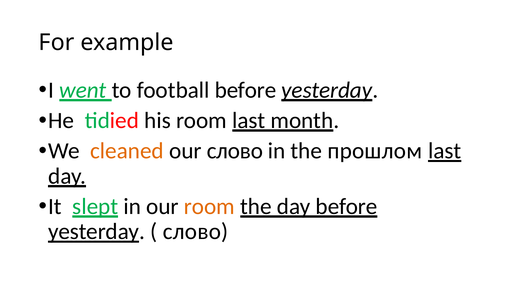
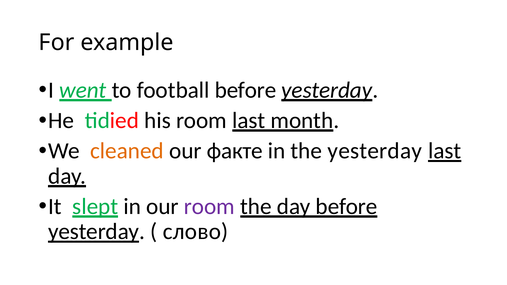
our слово: слово -> факте (235, 151)
the прошлом: прошлом -> yesterday (375, 151)
room colour: orange -> purple (209, 207)
